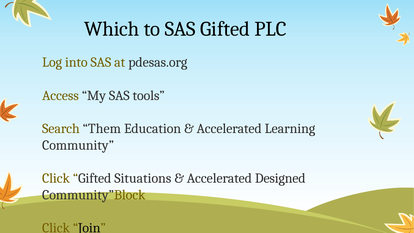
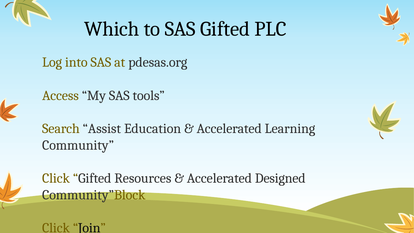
Them: Them -> Assist (102, 129)
Situations: Situations -> Resources (143, 178)
